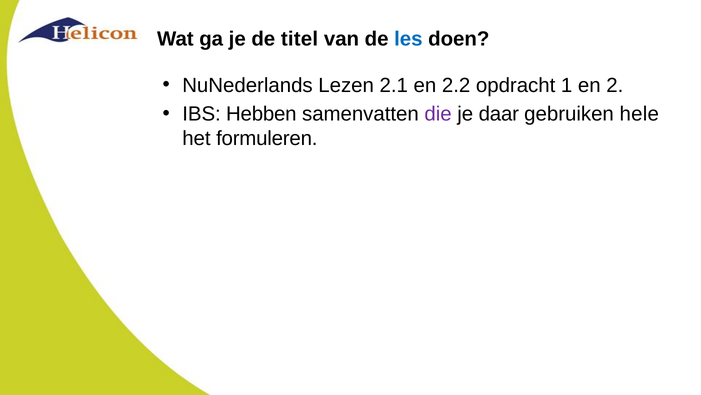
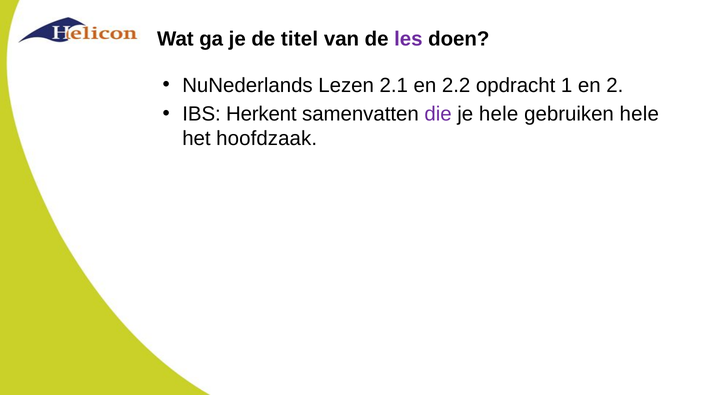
les colour: blue -> purple (408, 39)
Hebben: Hebben -> Herkent (261, 114)
je daar: daar -> hele (499, 114)
formuleren: formuleren -> hoofdzaak (267, 138)
